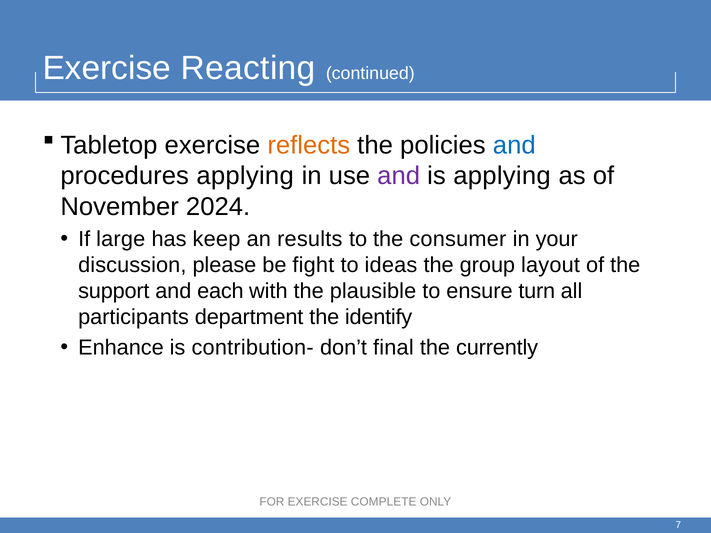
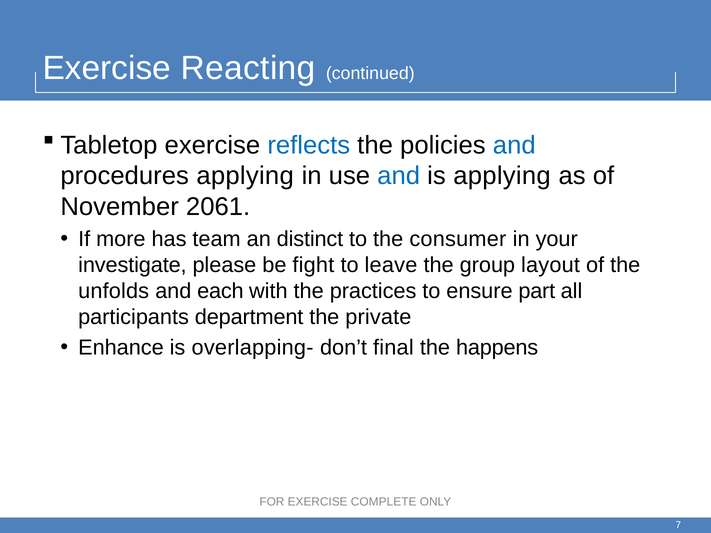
reflects colour: orange -> blue (309, 145)
and colour: purple -> blue (399, 176)
2024: 2024 -> 2061 (218, 207)
large: large -> more (121, 239)
keep: keep -> team (217, 239)
results: results -> distinct (310, 239)
discussion: discussion -> investigate (132, 265)
ideas: ideas -> leave (391, 265)
support: support -> unfolds (114, 291)
plausible: plausible -> practices (373, 291)
turn: turn -> part (537, 291)
identify: identify -> private (378, 317)
contribution-: contribution- -> overlapping- (253, 348)
currently: currently -> happens (497, 348)
